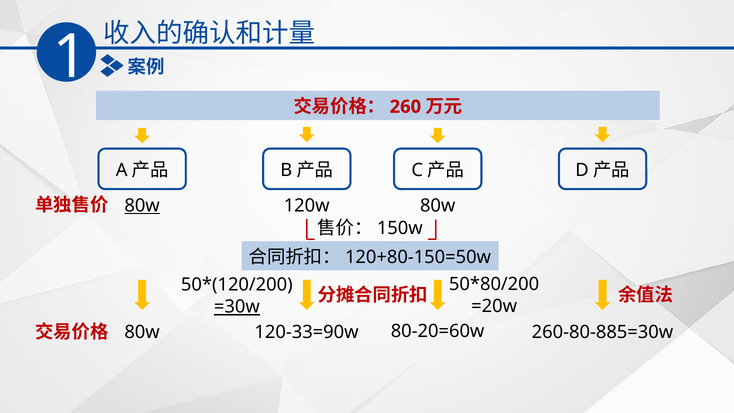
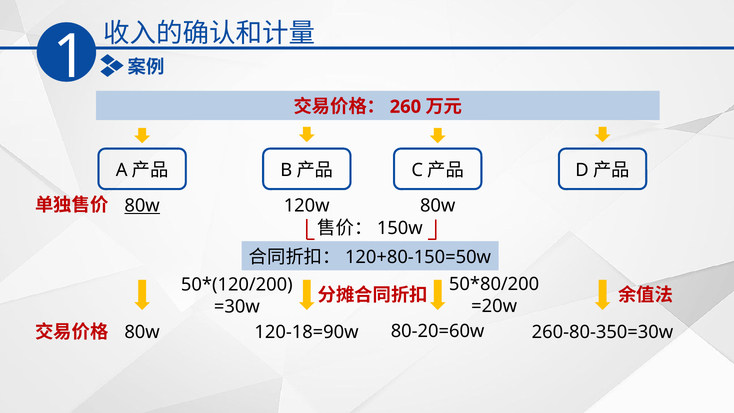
=30w underline: present -> none (237, 307)
120-33=90w: 120-33=90w -> 120-18=90w (307, 332)
260-80-885=30w: 260-80-885=30w -> 260-80-350=30w (602, 332)
